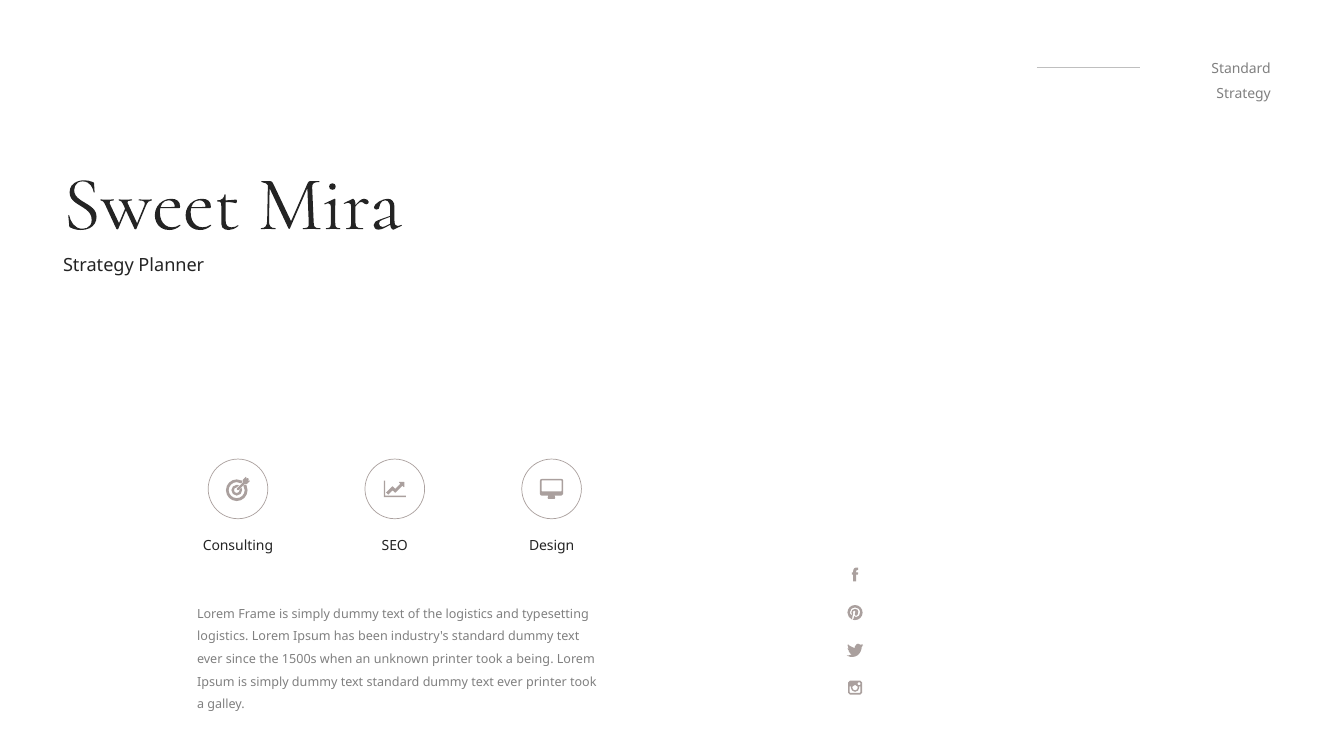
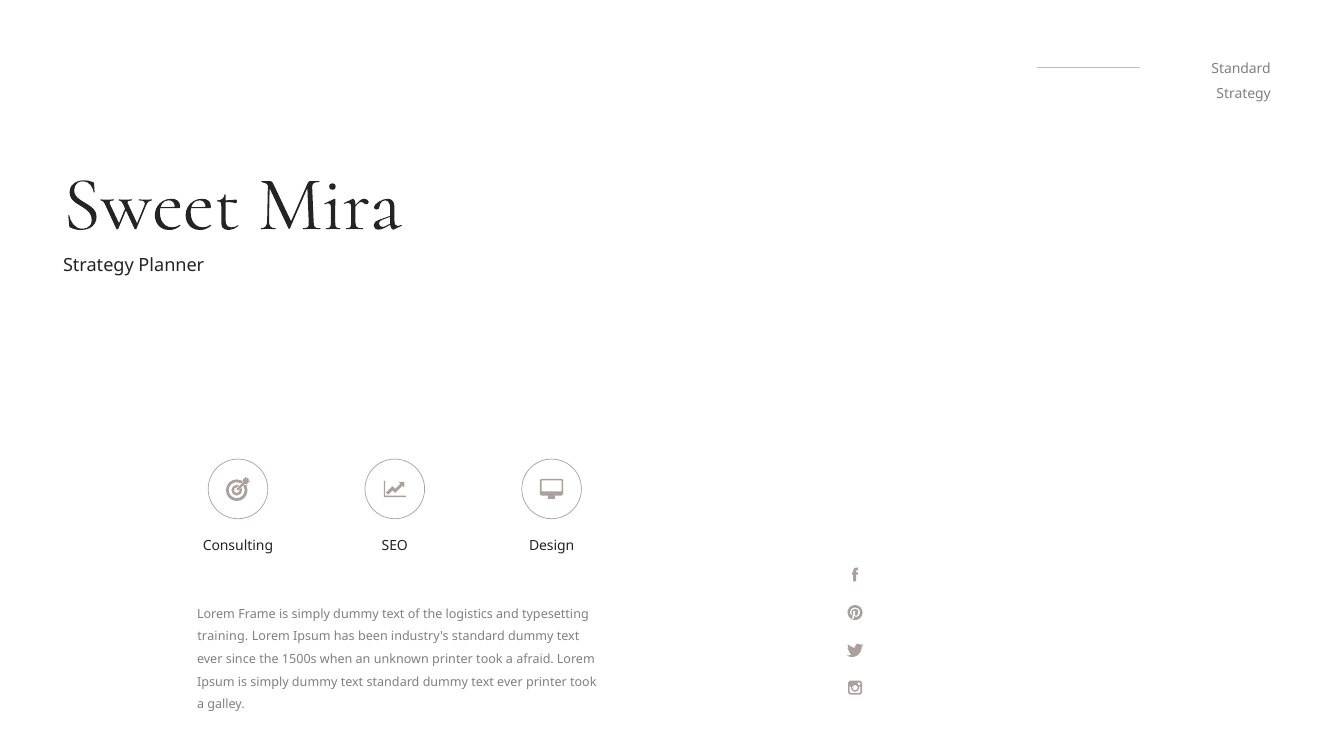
logistics: logistics -> training (223, 637)
being: being -> afraid (535, 659)
